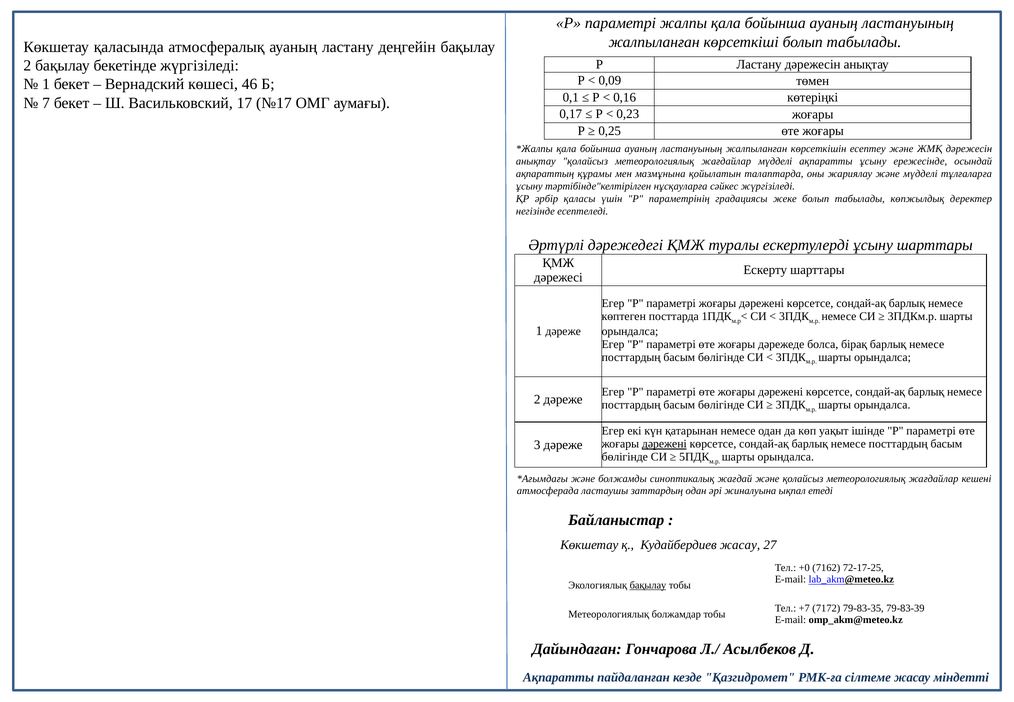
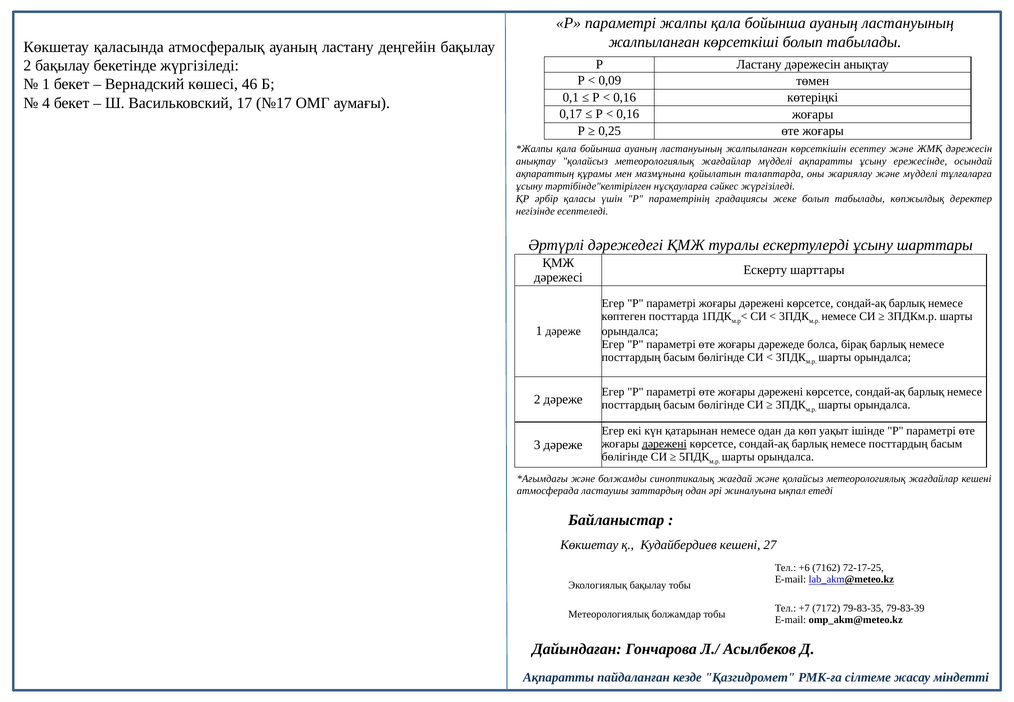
7: 7 -> 4 (46, 103)
0,23: 0,23 -> 0,16 (628, 114)
Кудайбердиев жасау: жасау -> кешені (740, 545)
+0: +0 -> +6 (804, 568)
бақылау underline: present -> none (648, 585)
